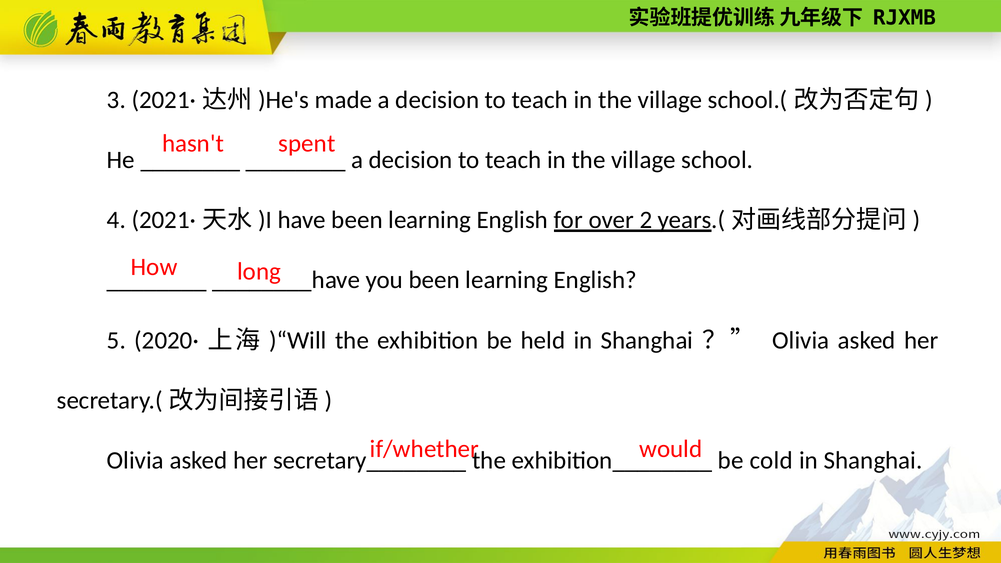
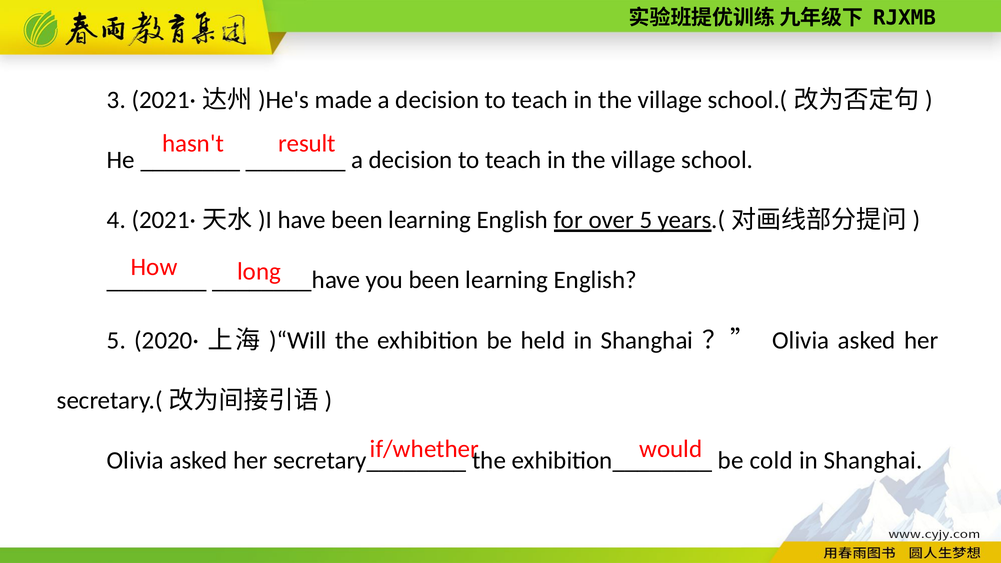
spent: spent -> result (307, 143)
over 2: 2 -> 5 (646, 220)
